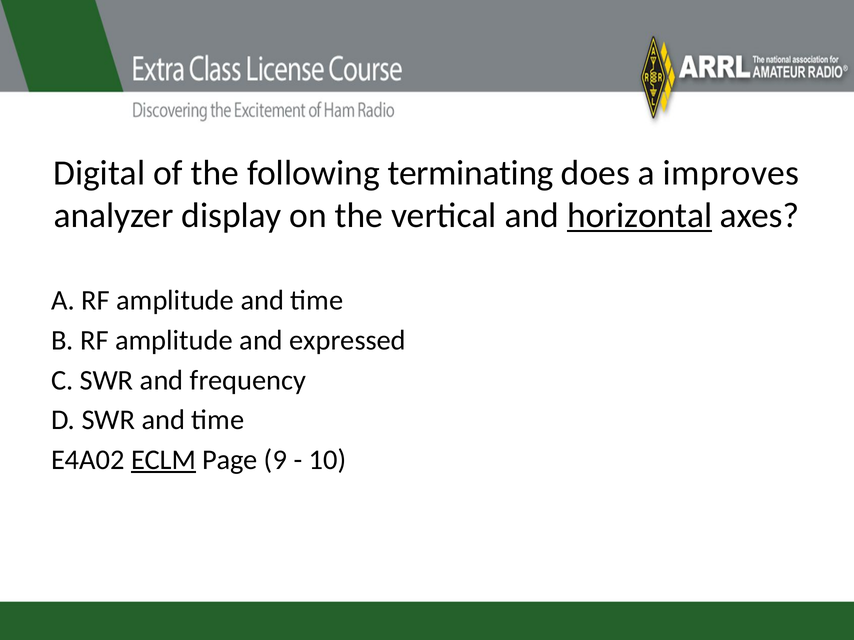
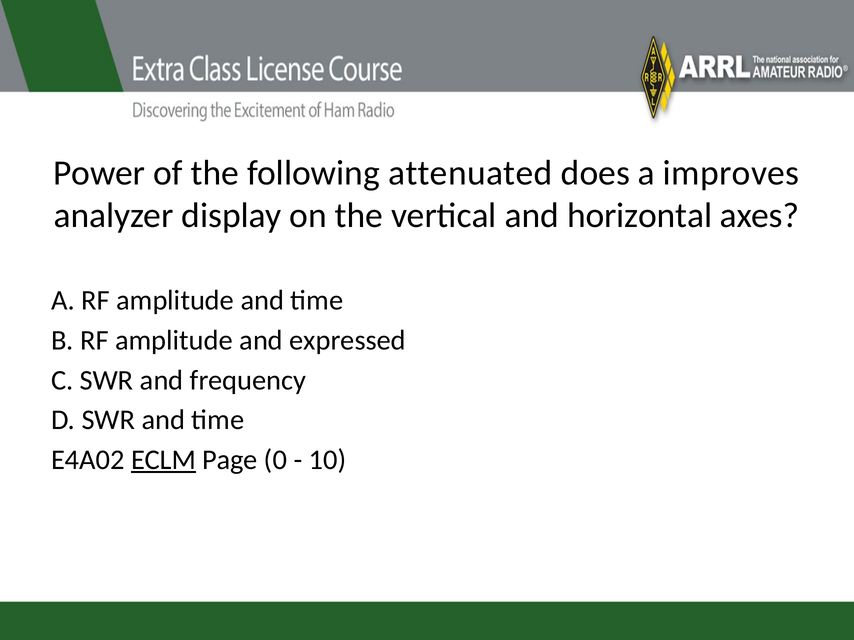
Digital: Digital -> Power (99, 173)
terminating: terminating -> attenuated (470, 173)
horizontal underline: present -> none (640, 216)
9: 9 -> 0 (275, 460)
